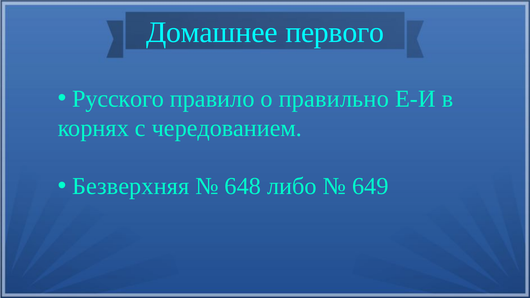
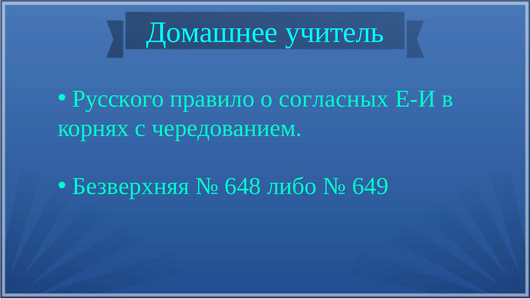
первого: первого -> учитель (335, 32)
правильно: правильно -> согласных (334, 99)
